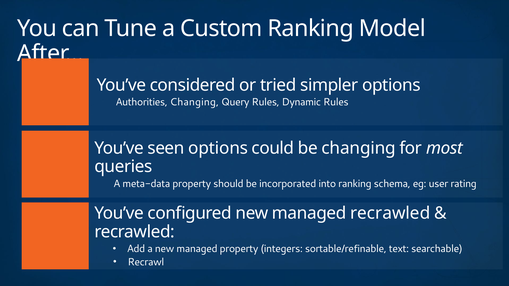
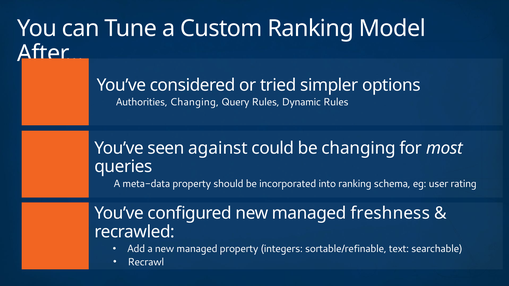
seen options: options -> against (218, 148)
managed recrawled: recrawled -> freshness (390, 213)
